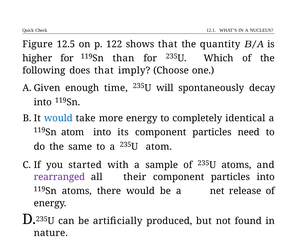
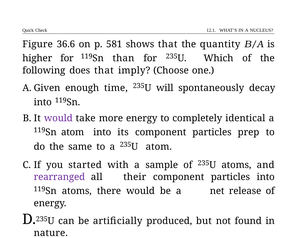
12.5: 12.5 -> 36.6 (66, 44)
122: 122 -> 581 (114, 44)
would colour: blue -> purple (58, 118)
need: need -> prep (248, 132)
